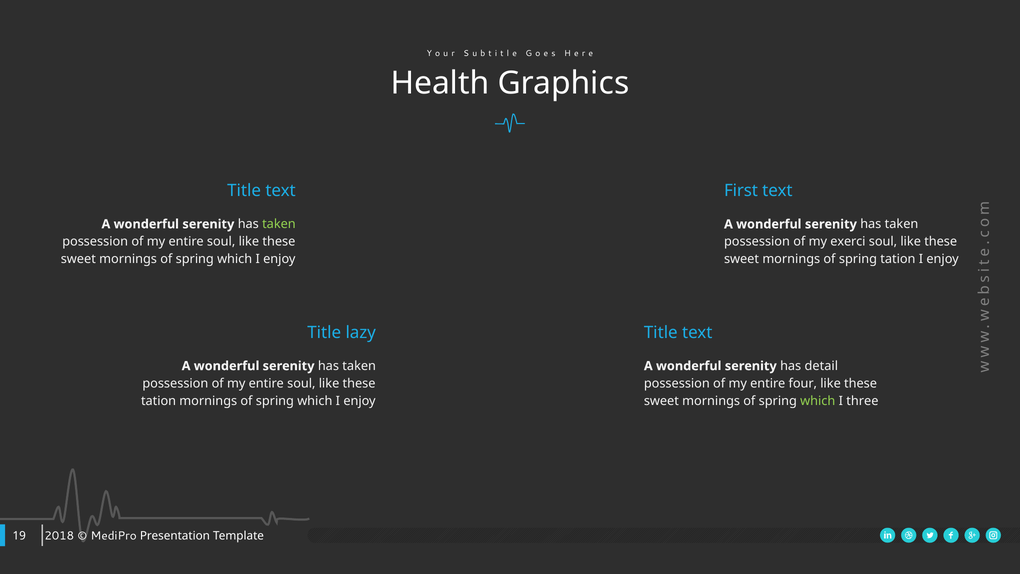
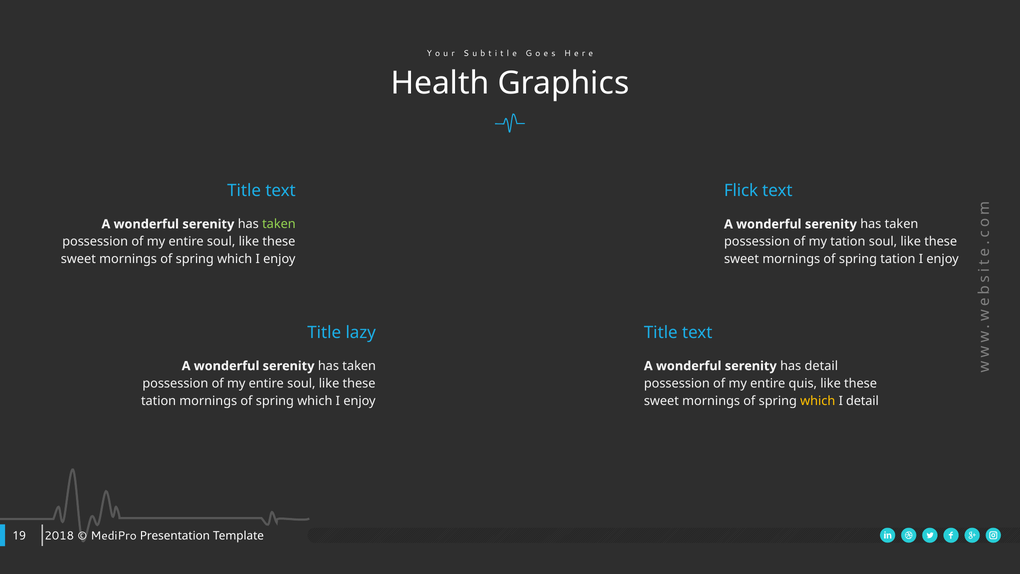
First: First -> Flick (741, 191)
my exerci: exerci -> tation (848, 242)
four: four -> quis (803, 383)
which colour: light green -> yellow (818, 401)
I three: three -> detail (862, 401)
